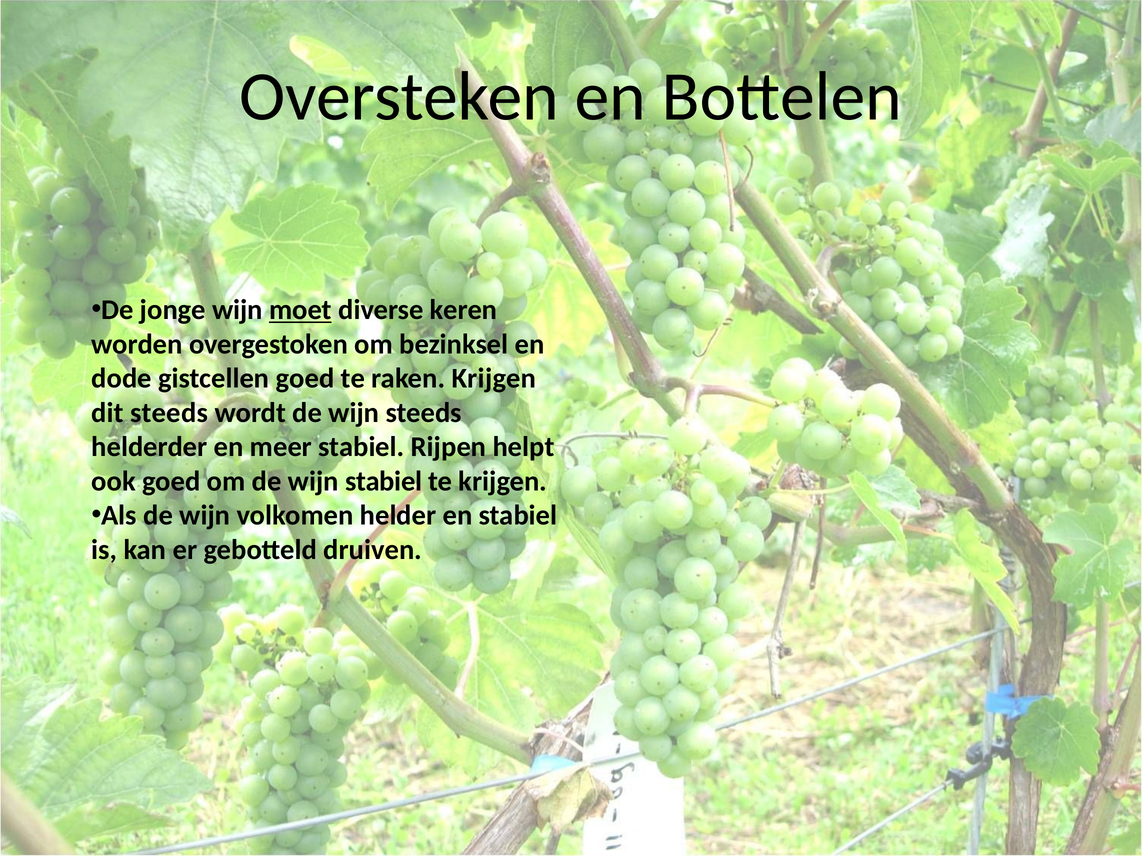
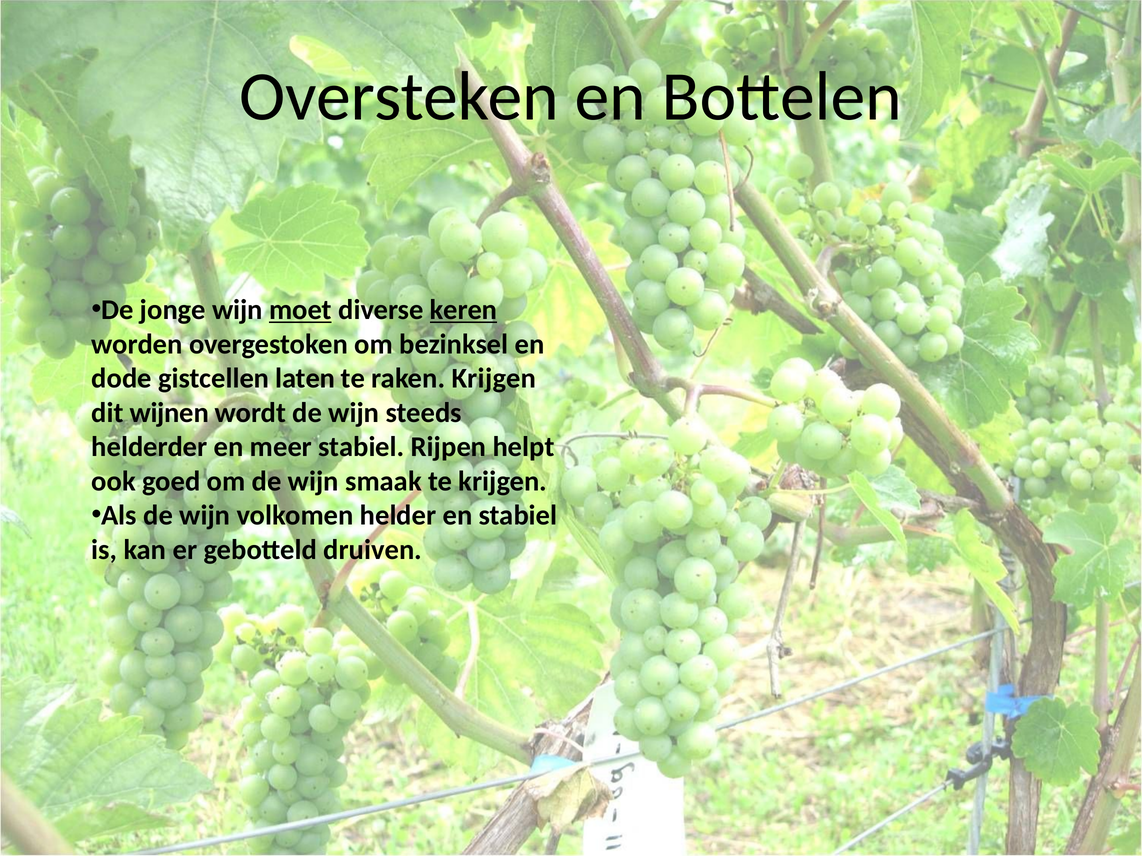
keren underline: none -> present (464, 310)
gistcellen goed: goed -> laten (305, 379)
dit steeds: steeds -> wijnen (169, 413)
wijn stabiel: stabiel -> smaak (383, 482)
